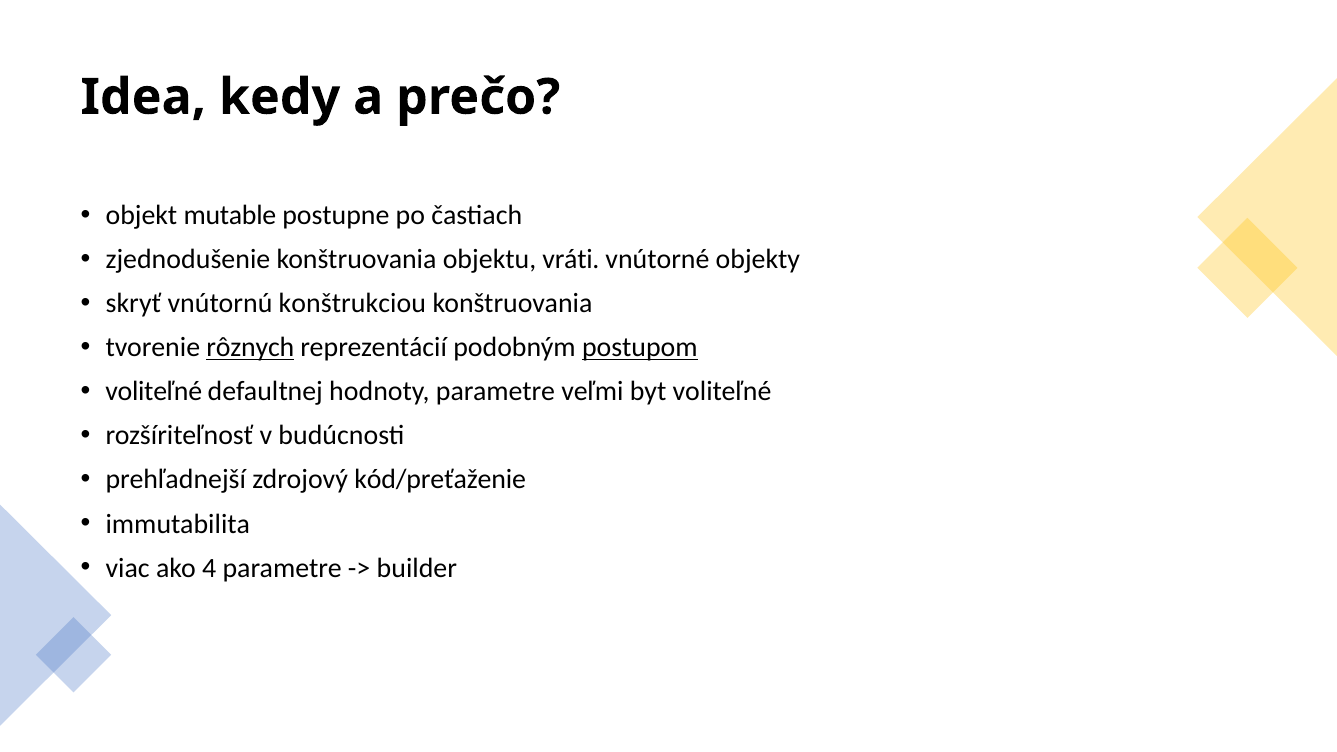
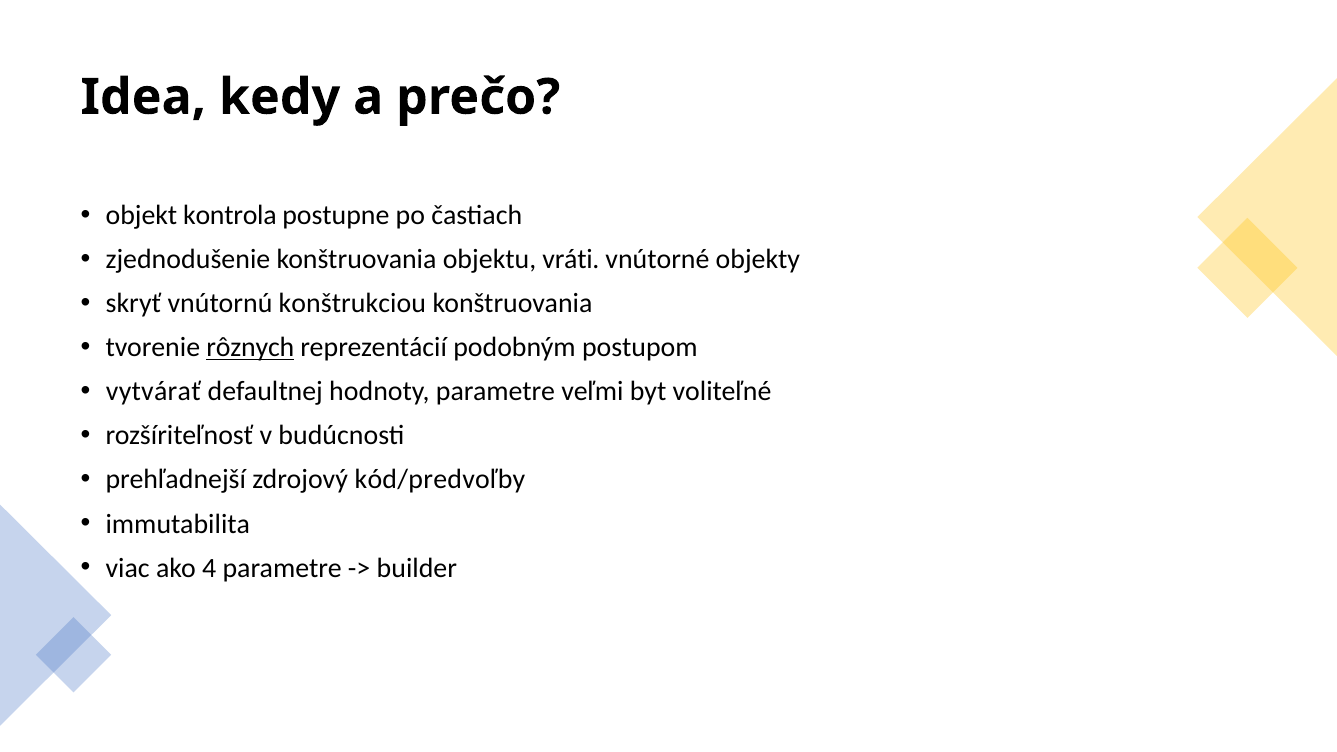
mutable: mutable -> kontrola (230, 215)
postupom underline: present -> none (640, 348)
voliteľné: voliteľné -> vytvárať (153, 392)
kód/preťaženie: kód/preťaženie -> kód/predvoľby (440, 480)
